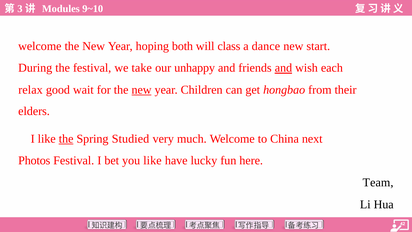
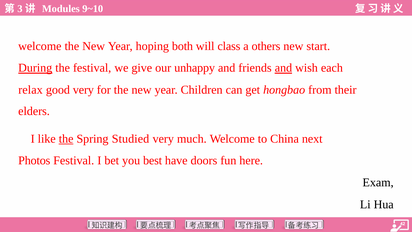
dance: dance -> others (266, 46)
During underline: none -> present (35, 68)
take: take -> give (142, 68)
good wait: wait -> very (83, 90)
new underline: present -> none (142, 90)
you like: like -> best (153, 160)
lucky: lucky -> doors (204, 160)
Team: Team -> Exam (378, 182)
